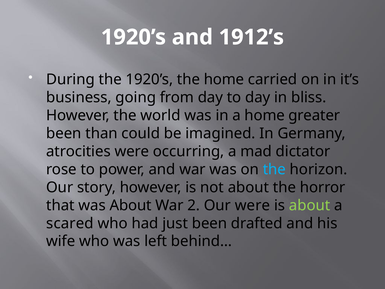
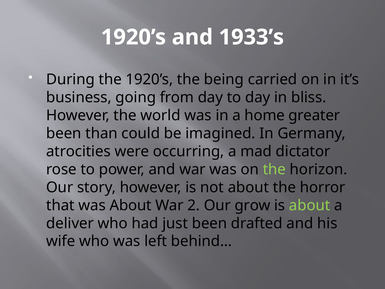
1912’s: 1912’s -> 1933’s (251, 37)
the home: home -> being (224, 79)
the colour: light blue -> light green (274, 169)
Our were: were -> grow (253, 205)
scared: scared -> deliver (70, 223)
